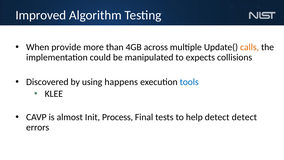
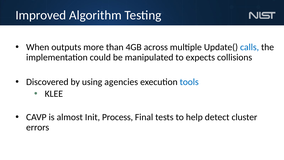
provide: provide -> outputs (66, 47)
calls colour: orange -> blue (250, 47)
happens: happens -> agencies (121, 82)
detect detect: detect -> cluster (244, 117)
